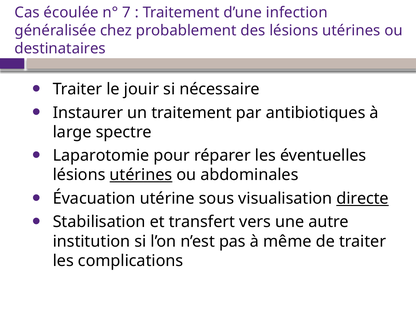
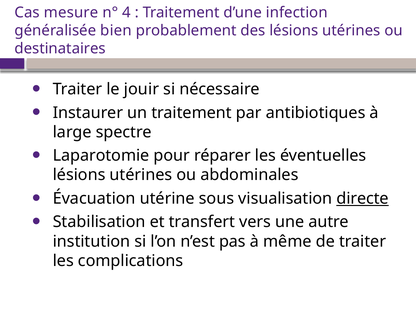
écoulée: écoulée -> mesure (71, 12)
7: 7 -> 4 (127, 12)
chez: chez -> bien (116, 31)
utérines underline: present -> none (141, 175)
